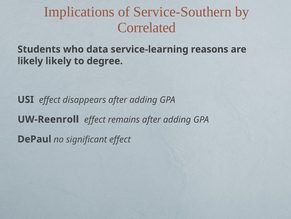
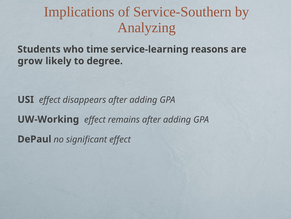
Correlated: Correlated -> Analyzing (147, 27)
data: data -> time (97, 49)
likely: likely -> grow (30, 61)
UW-Reenroll: UW-Reenroll -> UW-Working (48, 119)
